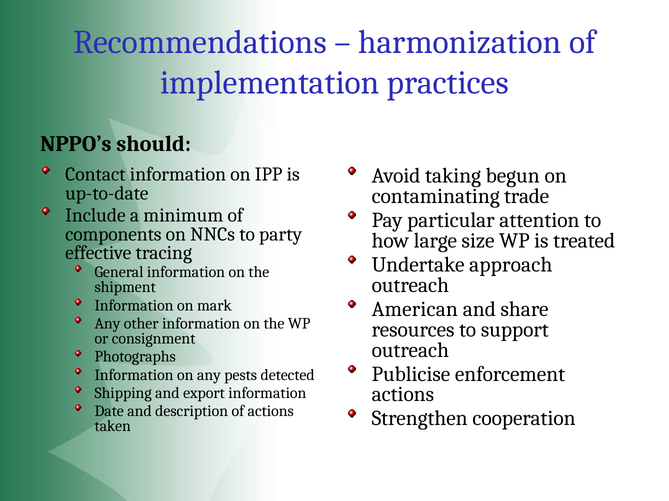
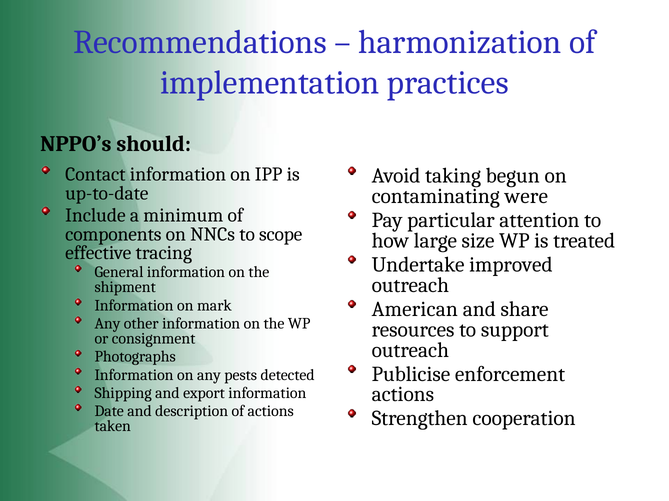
trade: trade -> were (526, 196)
party: party -> scope (281, 234)
approach: approach -> improved (511, 265)
